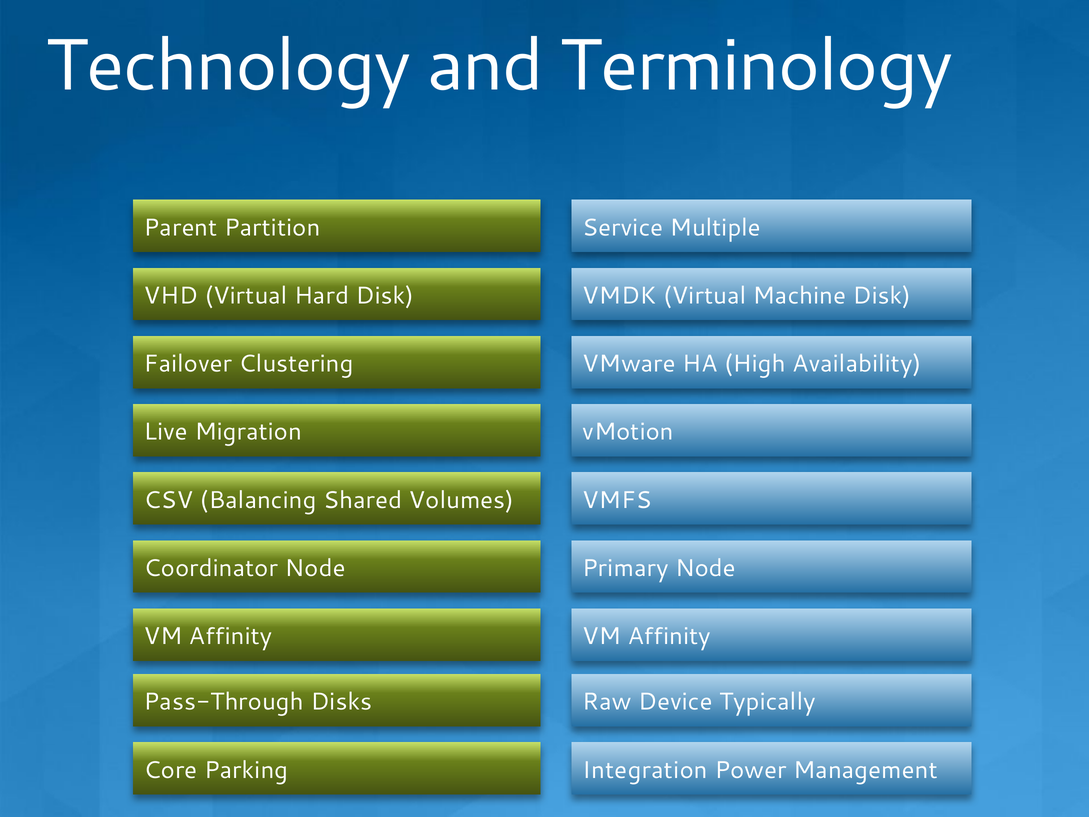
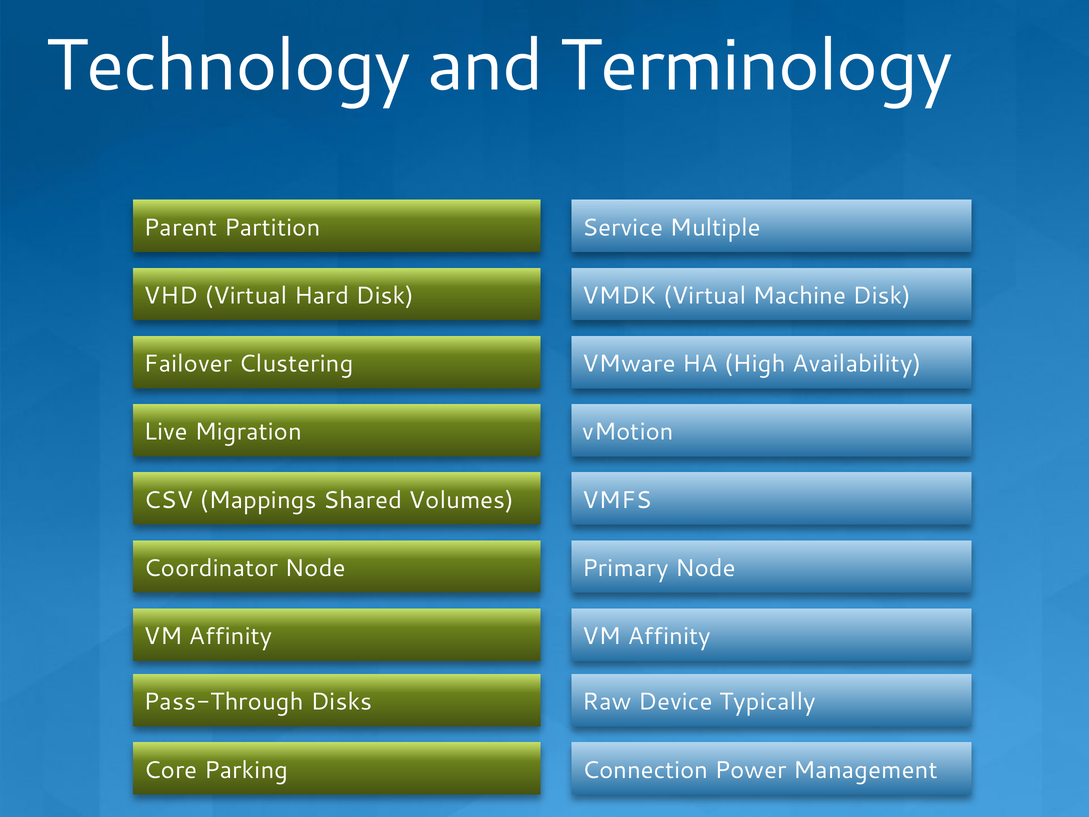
Balancing: Balancing -> Mappings (258, 500)
Integration: Integration -> Connection (645, 770)
